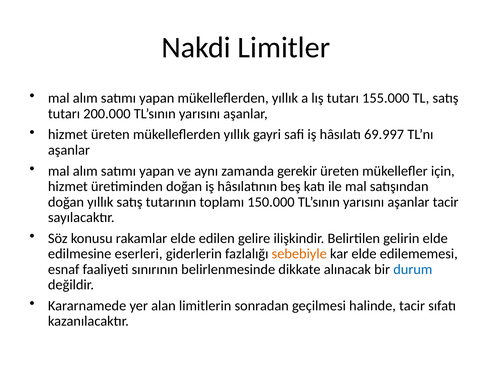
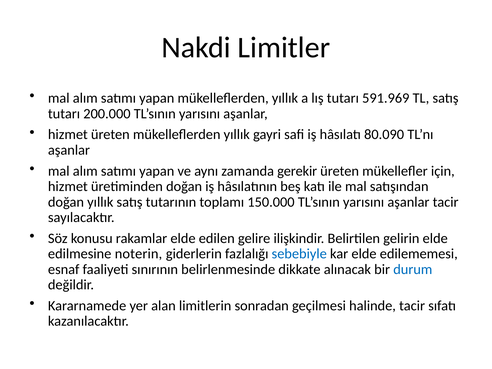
155.000: 155.000 -> 591.969 (386, 98)
69.997: 69.997 -> 80.090 (384, 135)
eserleri: eserleri -> noterin (139, 254)
sebebiyle colour: orange -> blue (299, 254)
